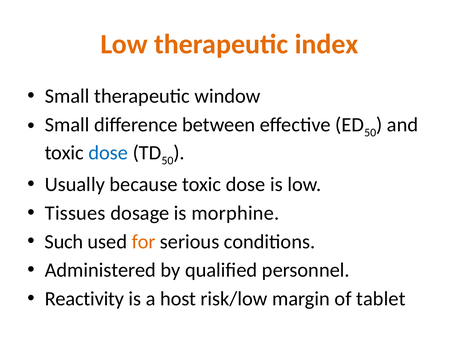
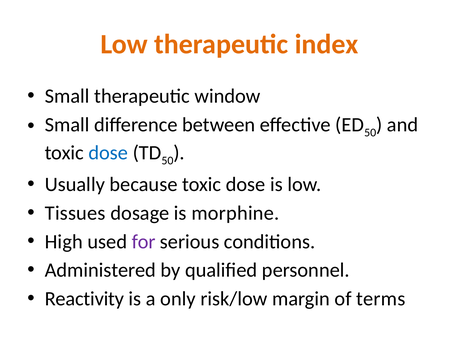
Such: Such -> High (64, 242)
for colour: orange -> purple (144, 242)
host: host -> only (178, 299)
tablet: tablet -> terms (381, 299)
